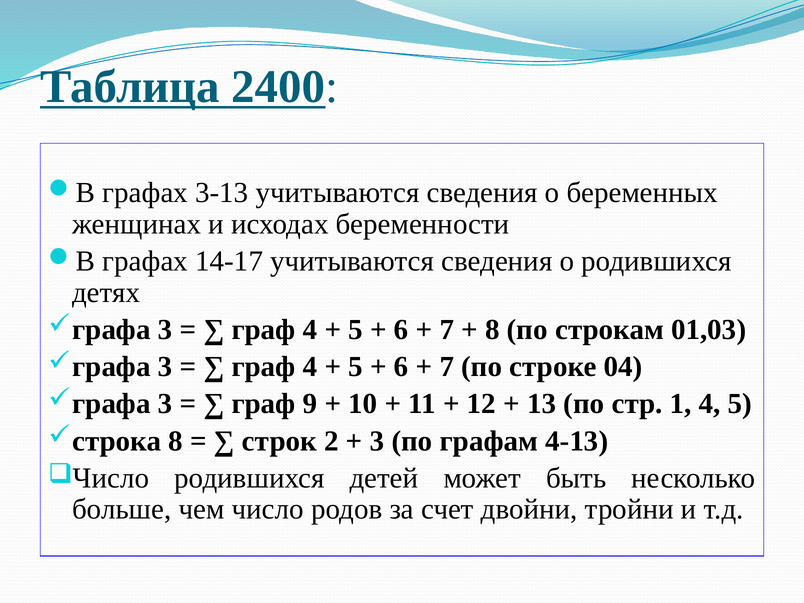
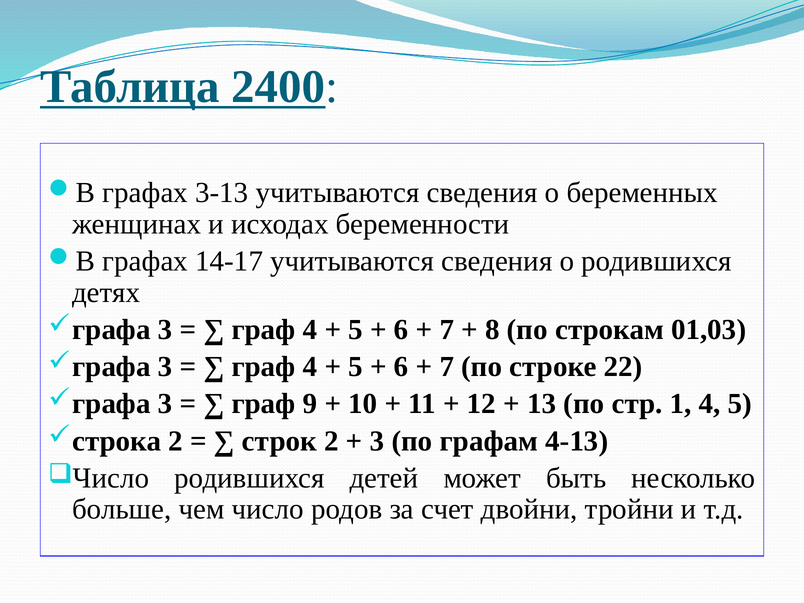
04: 04 -> 22 (623, 367)
8: 8 -> 2 (176, 441)
